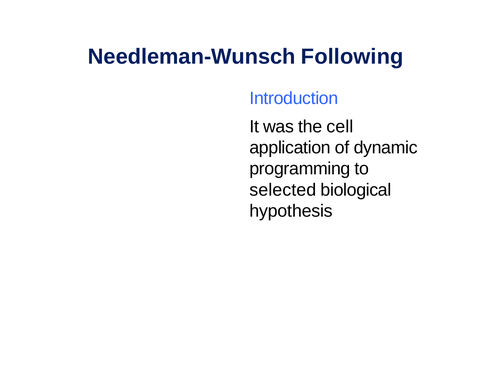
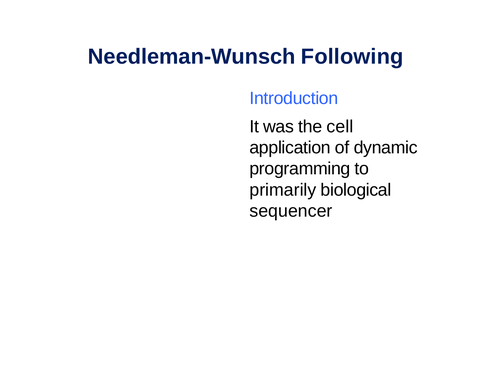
selected: selected -> primarily (283, 190)
hypothesis: hypothesis -> sequencer (291, 211)
